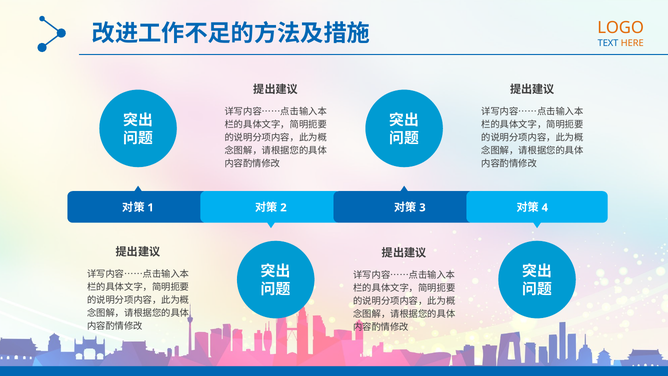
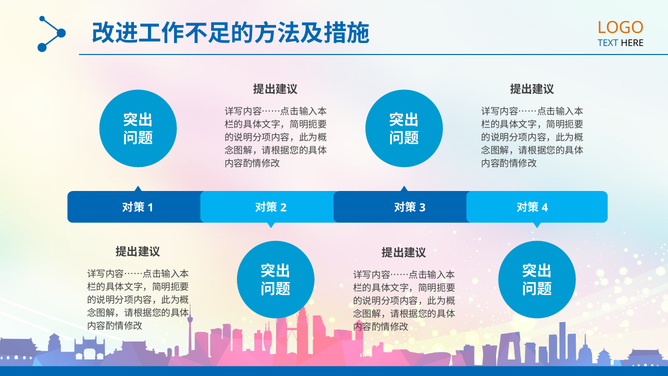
HERE colour: orange -> black (632, 43)
